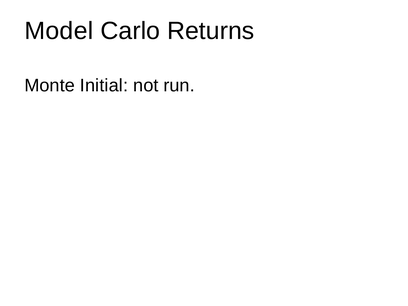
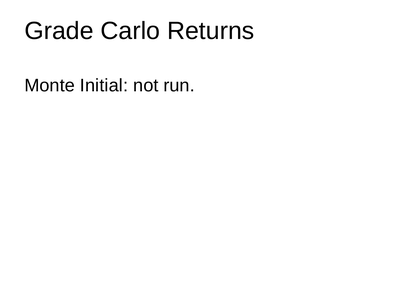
Model: Model -> Grade (59, 31)
